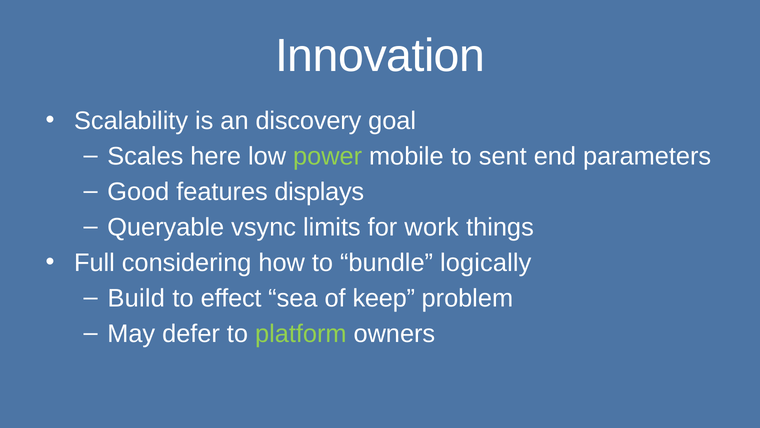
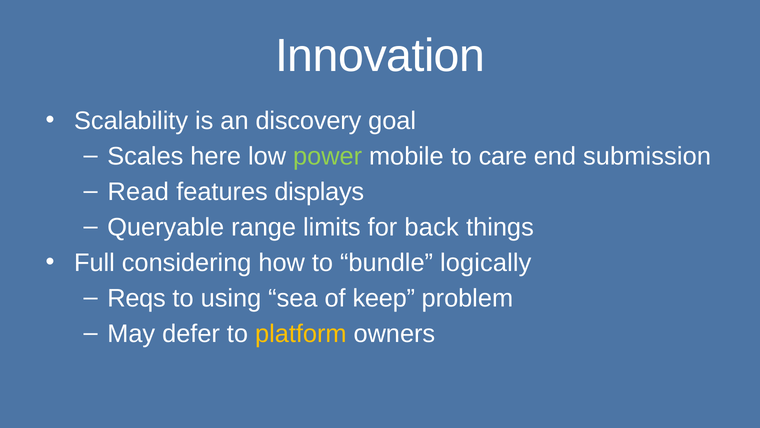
sent: sent -> care (503, 156)
parameters: parameters -> submission (647, 156)
Good: Good -> Read (138, 191)
vsync: vsync -> range (264, 227)
work: work -> back (432, 227)
Build: Build -> Reqs (137, 298)
effect: effect -> using (231, 298)
platform colour: light green -> yellow (301, 333)
